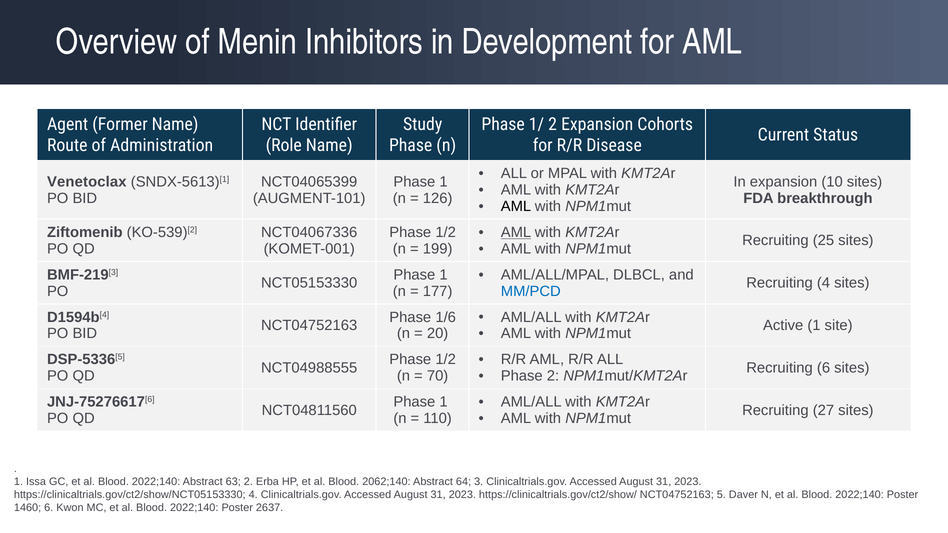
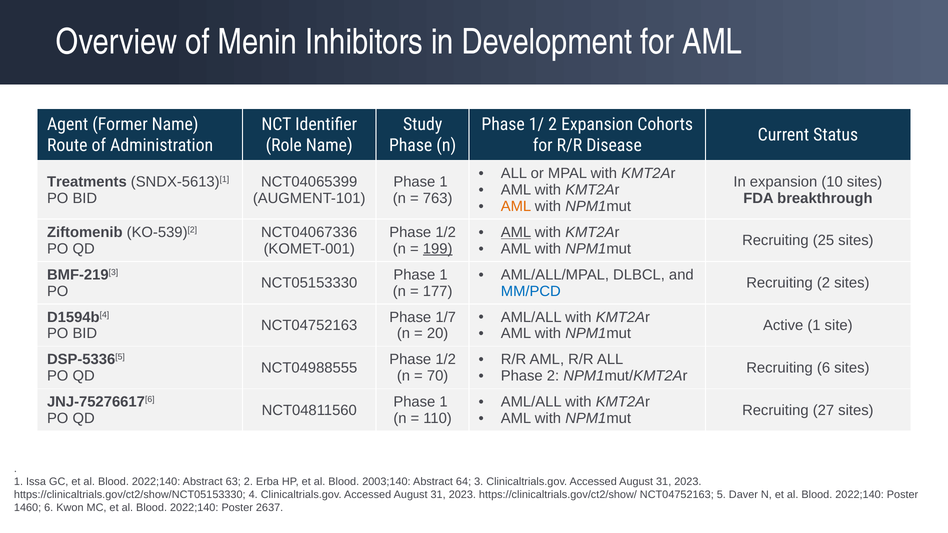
Venetoclax: Venetoclax -> Treatments (87, 182)
126: 126 -> 763 (438, 198)
AML colour: black -> orange (516, 207)
199 underline: none -> present (438, 249)
Recruiting 4: 4 -> 2 (824, 283)
1/6: 1/6 -> 1/7 (446, 317)
2062;140: 2062;140 -> 2003;140 (386, 482)
